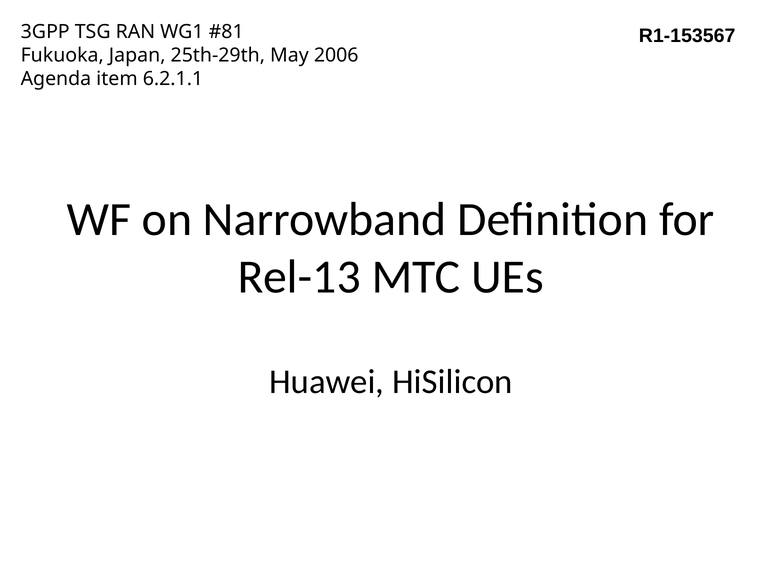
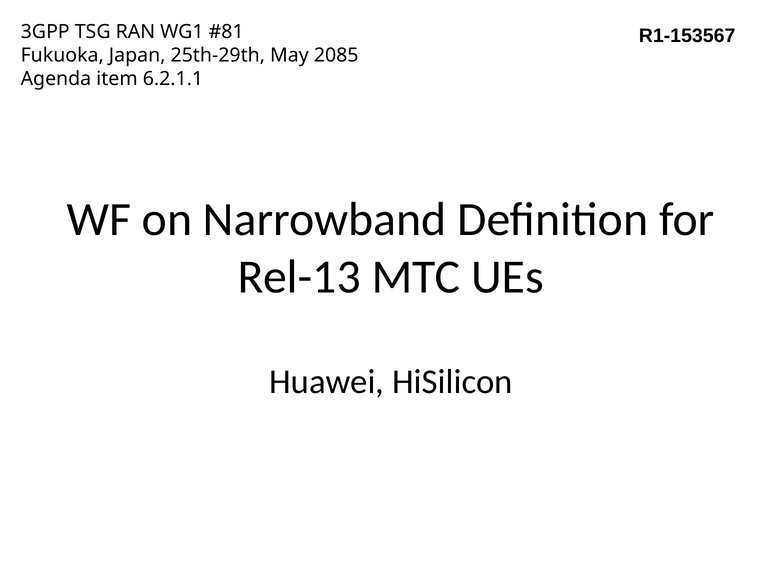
2006: 2006 -> 2085 (336, 55)
